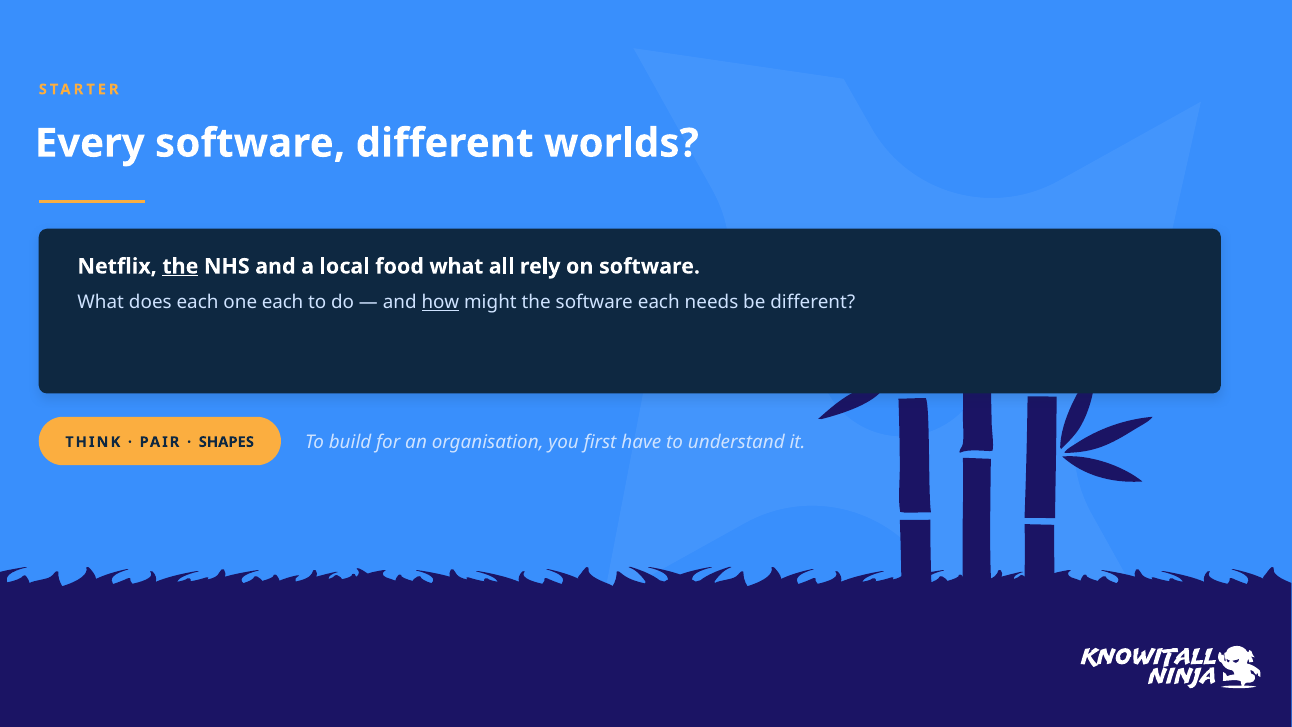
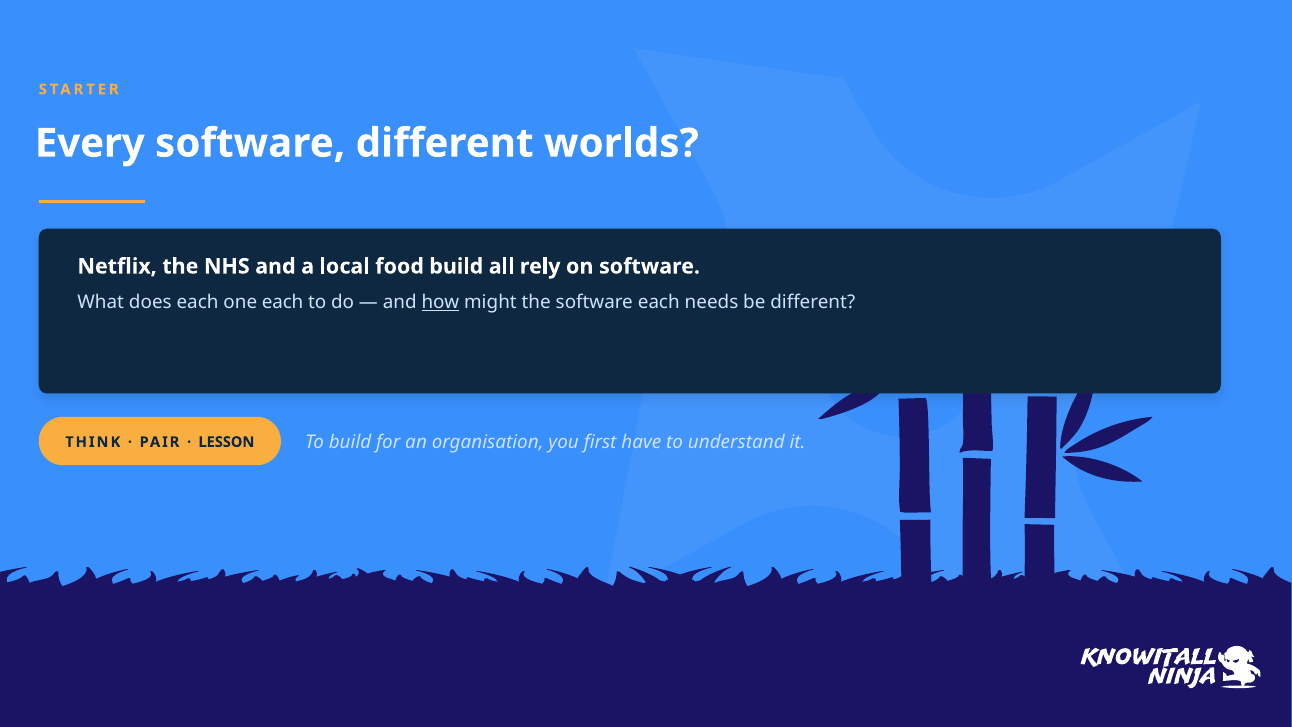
the underline: present -> none (180, 266)
food what: what -> build (456, 266)
SHAPES: SHAPES -> LESSON (226, 442)
